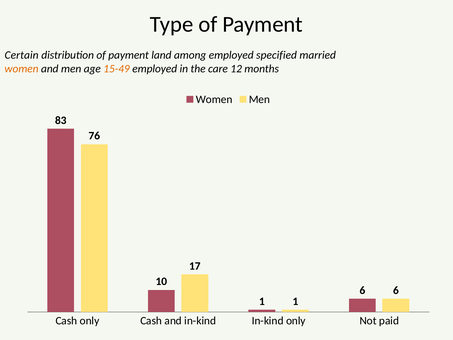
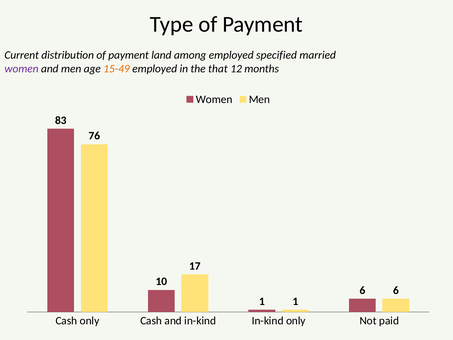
Certain: Certain -> Current (22, 55)
women colour: orange -> purple (21, 69)
care: care -> that (218, 69)
